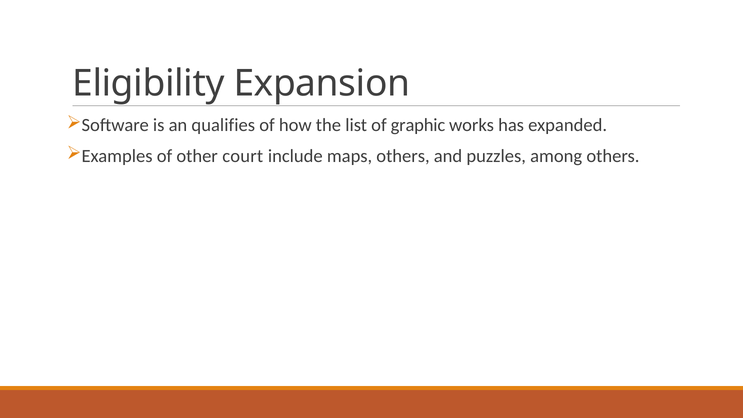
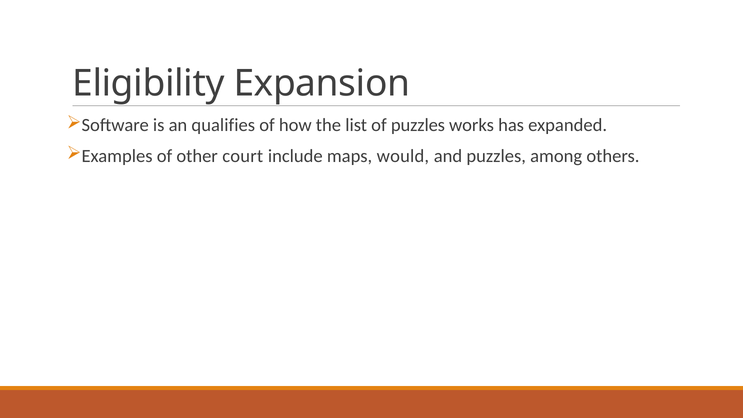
of graphic: graphic -> puzzles (418, 125)
maps others: others -> would (403, 156)
